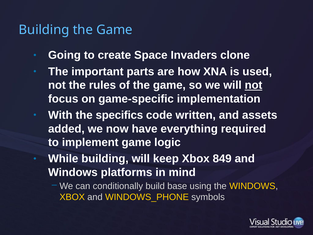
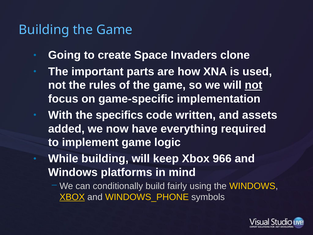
849: 849 -> 966 (222, 159)
base: base -> fairly (177, 186)
XBOX underline: none -> present (72, 197)
